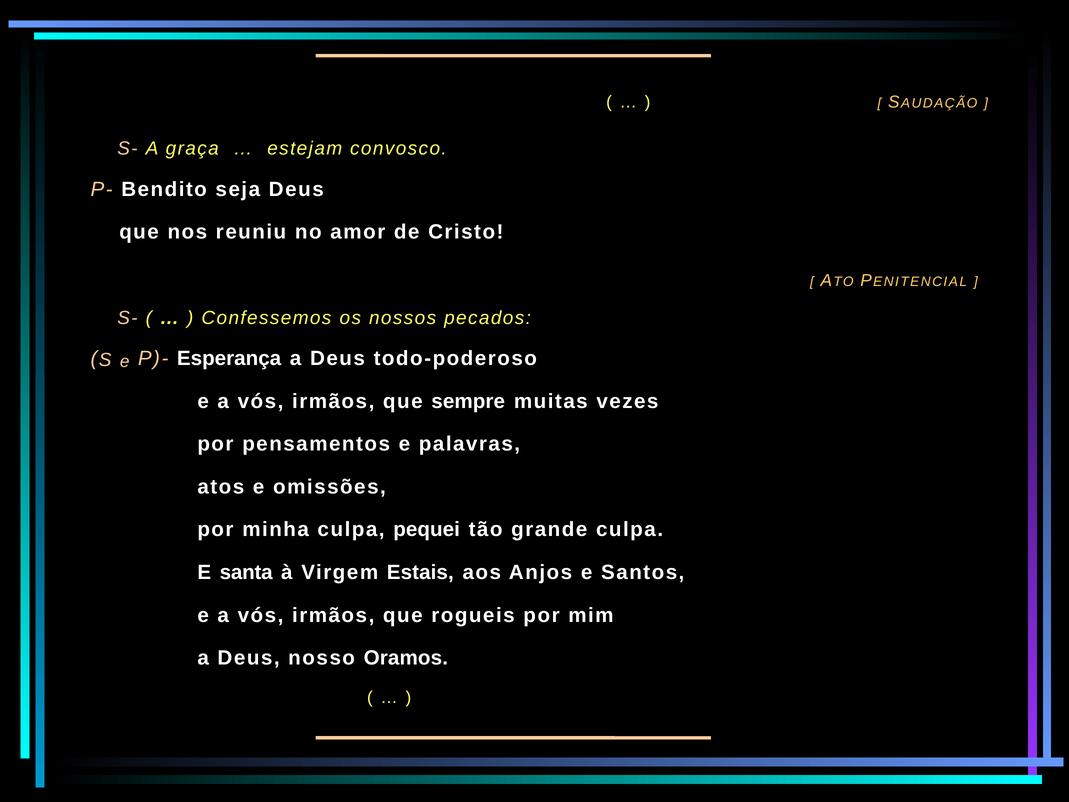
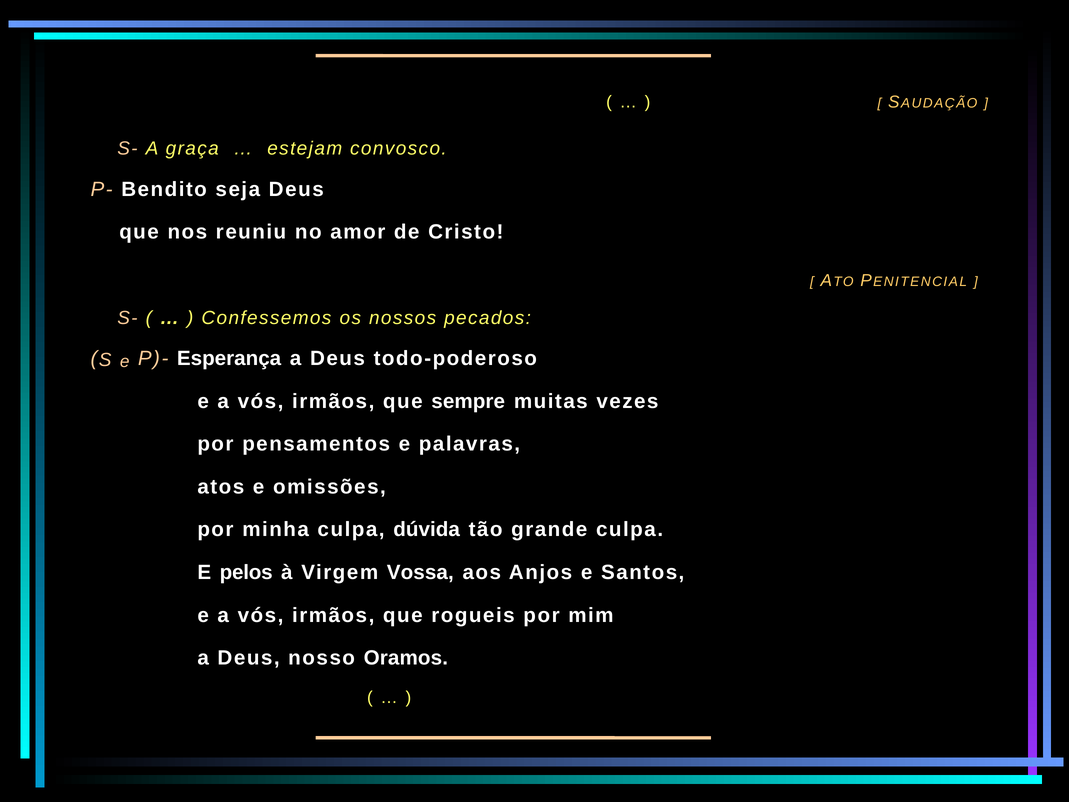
pequei: pequei -> dúvida (427, 529)
santa: santa -> pelos (246, 572)
Estais: Estais -> Vossa (420, 572)
